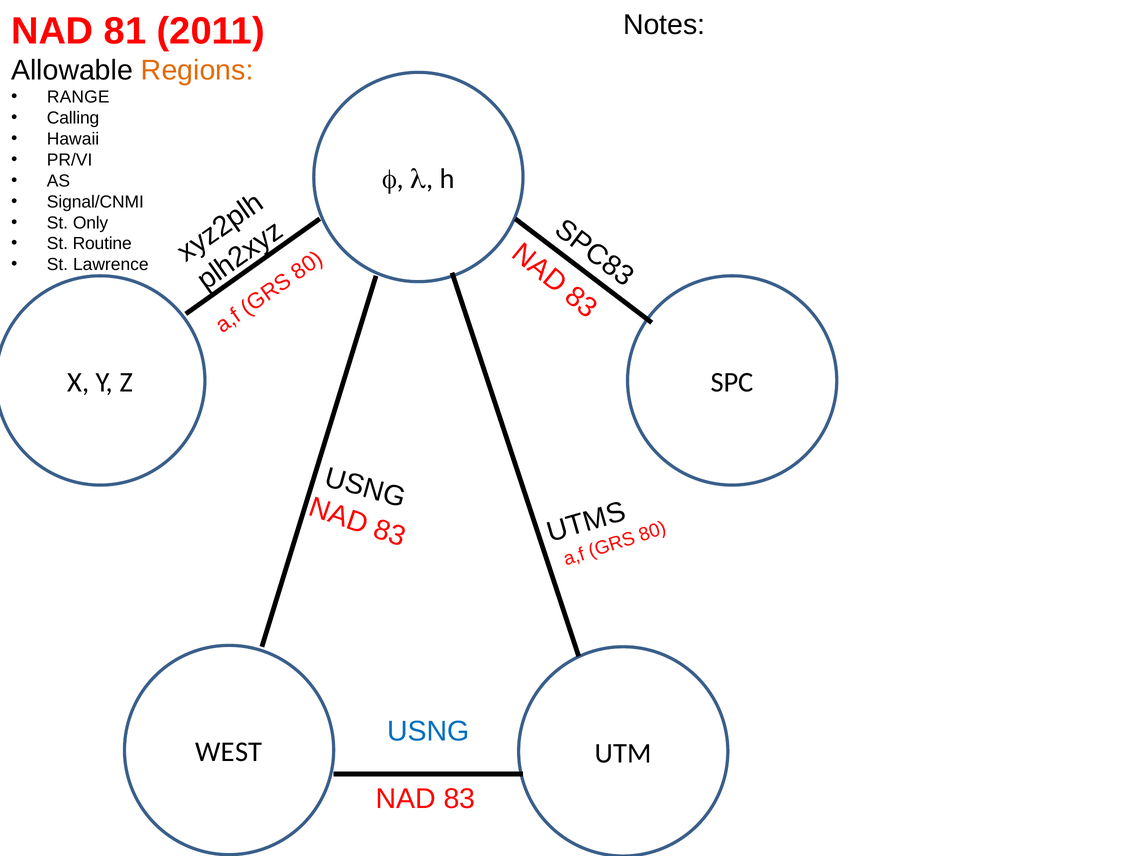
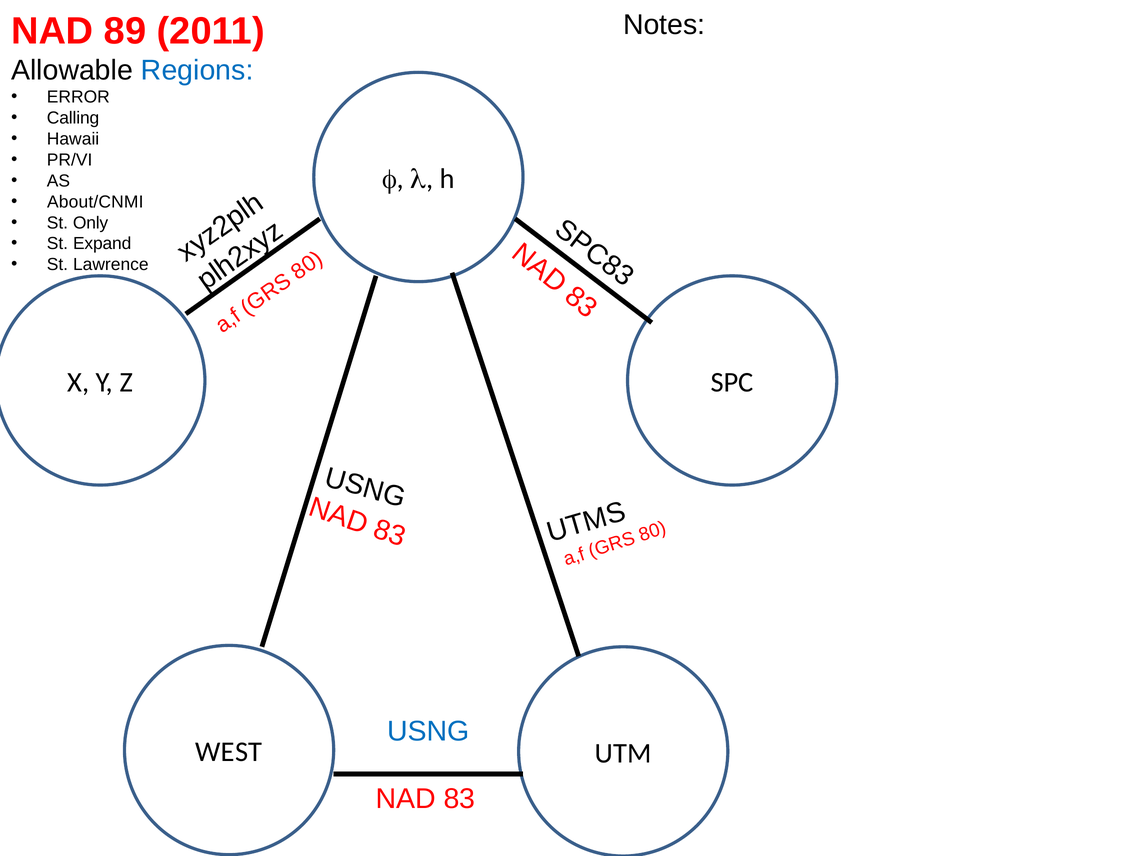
81: 81 -> 89 (125, 31)
Regions colour: orange -> blue (197, 70)
RANGE: RANGE -> ERROR (78, 97)
Signal/CNMI: Signal/CNMI -> About/CNMI (95, 202)
Routine: Routine -> Expand (102, 244)
